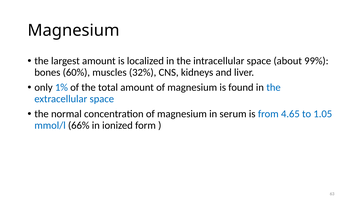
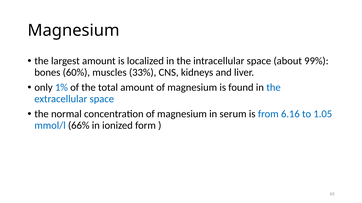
32%: 32% -> 33% (143, 73)
4.65: 4.65 -> 6.16 (290, 114)
